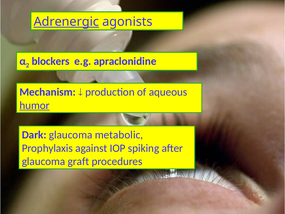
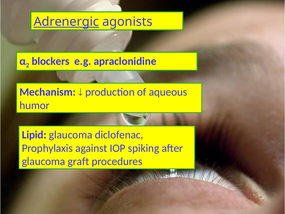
humor underline: present -> none (34, 105)
Dark: Dark -> Lipid (34, 135)
metabolic: metabolic -> diclofenac (119, 135)
